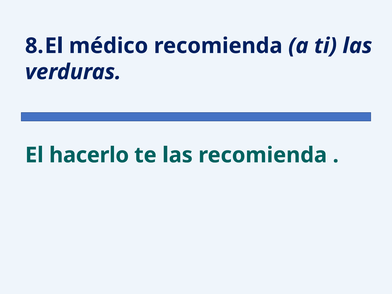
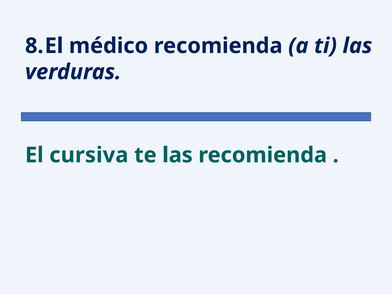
hacerlo: hacerlo -> cursiva (89, 155)
